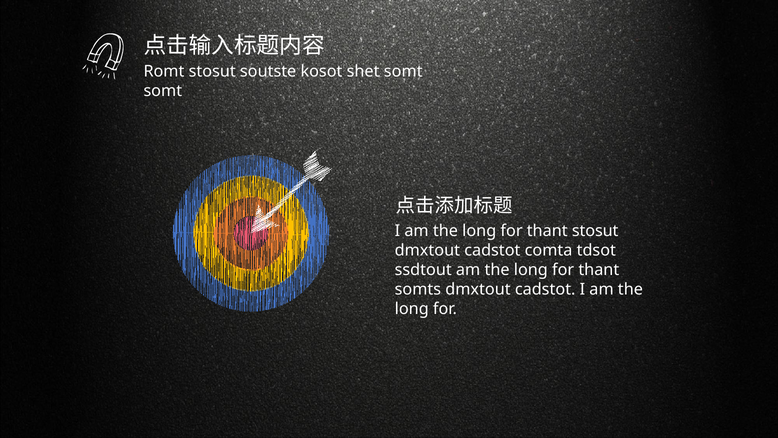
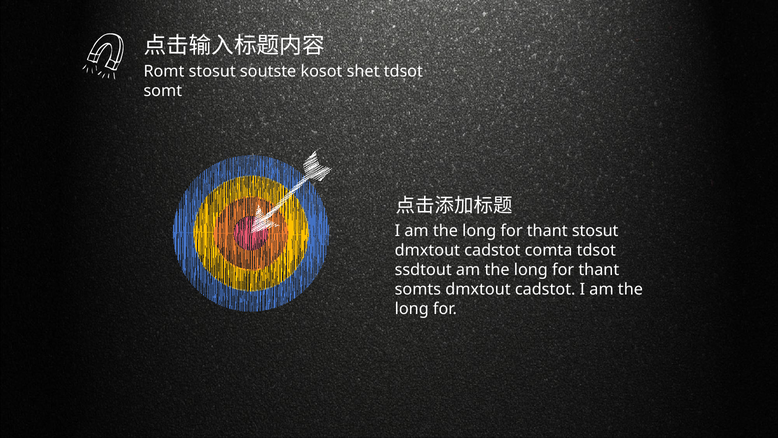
shet somt: somt -> tdsot (403, 72)
